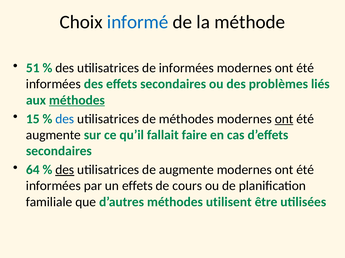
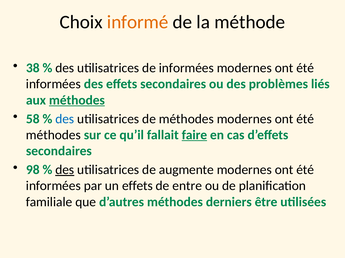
informé colour: blue -> orange (138, 22)
51: 51 -> 38 (33, 68)
15: 15 -> 58 (33, 119)
ont underline: present -> none (284, 119)
augmente: augmente -> méthodes (53, 135)
faire underline: none -> present (194, 135)
64: 64 -> 98 (33, 170)
cours: cours -> entre (187, 186)
utilisent: utilisent -> derniers (229, 202)
